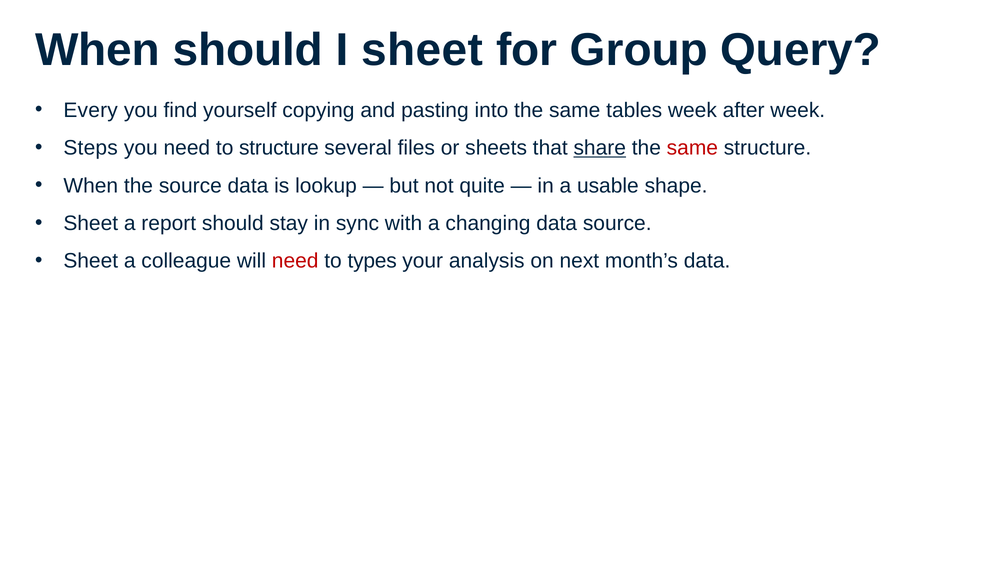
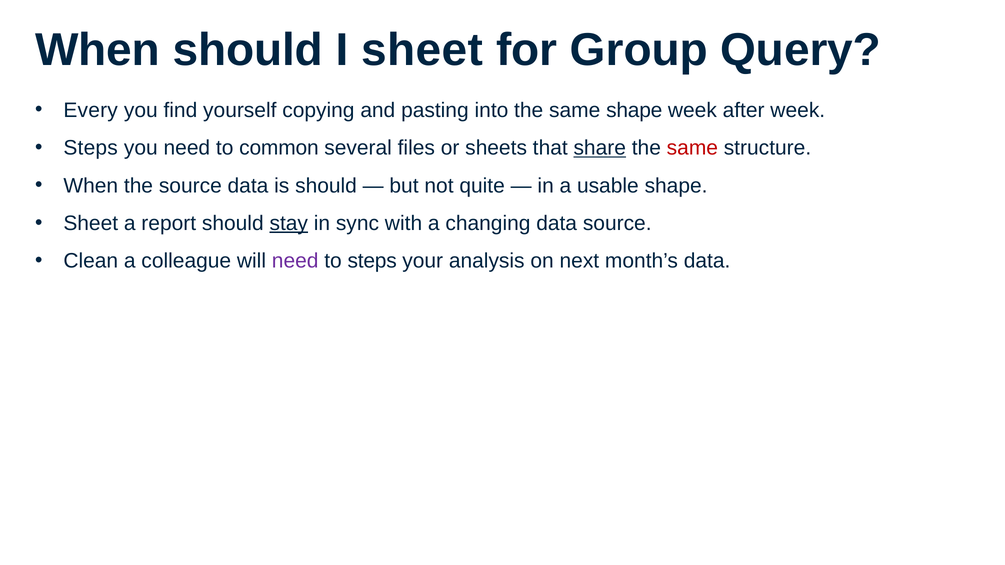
same tables: tables -> shape (634, 110)
to structure: structure -> common (279, 148)
is lookup: lookup -> should (326, 186)
stay underline: none -> present (289, 223)
Sheet: Sheet -> Clean (91, 261)
need colour: red -> purple (295, 261)
to types: types -> steps (372, 261)
